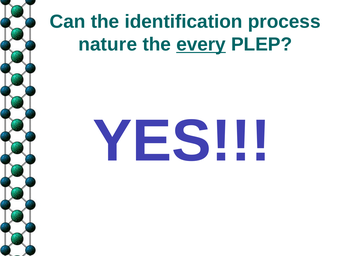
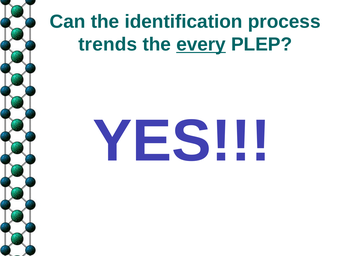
nature: nature -> trends (108, 44)
